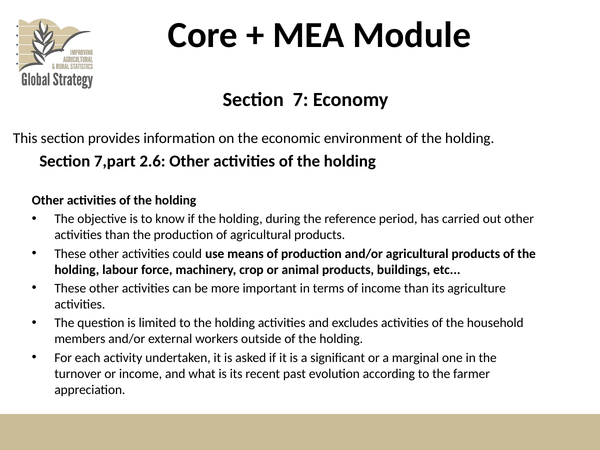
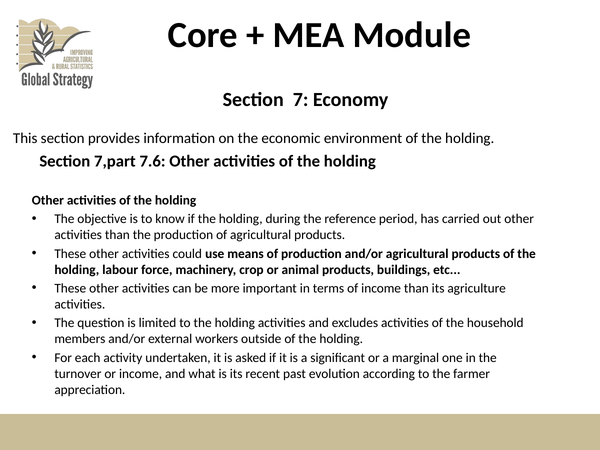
2.6: 2.6 -> 7.6 (152, 161)
